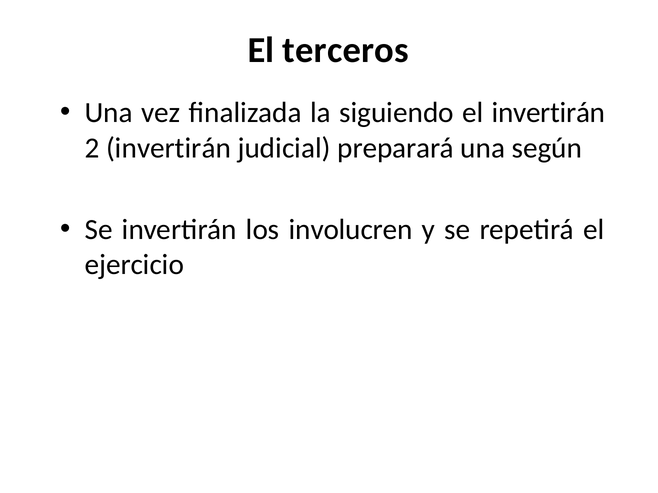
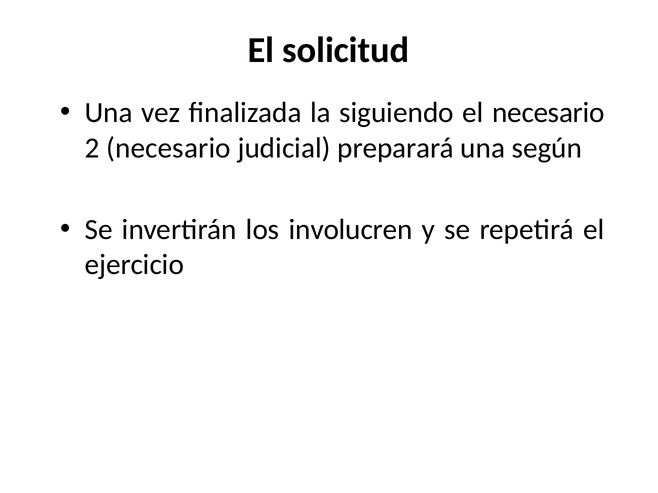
terceros: terceros -> solicitud (346, 50)
el invertirán: invertirán -> necesario (548, 113)
2 invertirán: invertirán -> necesario (168, 148)
